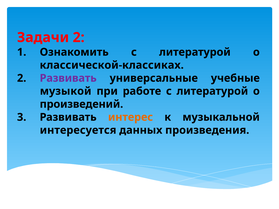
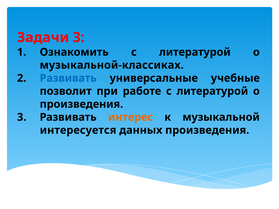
Задачи 2: 2 -> 3 (79, 37)
классической-классиках: классической-классиках -> музыкальной-классиках (112, 65)
Развивать colour: purple -> blue (68, 78)
музыкой: музыкой -> позволит (66, 91)
произведений: произведений -> произведения (81, 104)
